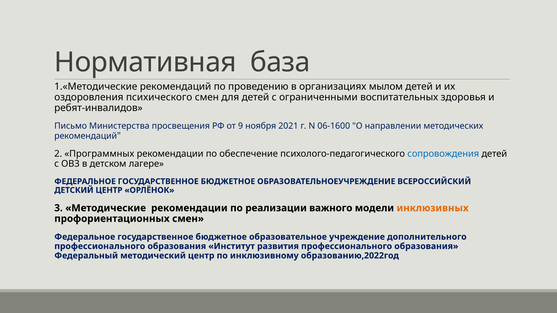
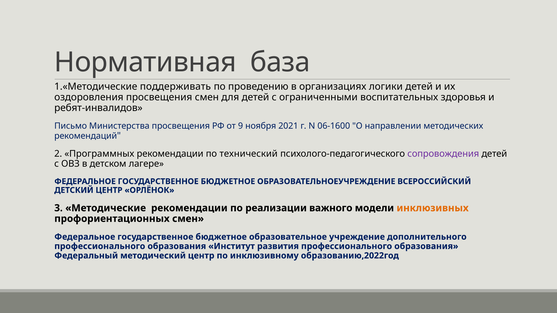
1.«Методические рекомендаций: рекомендаций -> поддерживать (175, 87)
мылом: мылом -> логики (386, 87)
оздоровления психического: психического -> просвещения (159, 97)
обеспечение: обеспечение -> технический (249, 154)
сопровождения colour: blue -> purple (443, 154)
